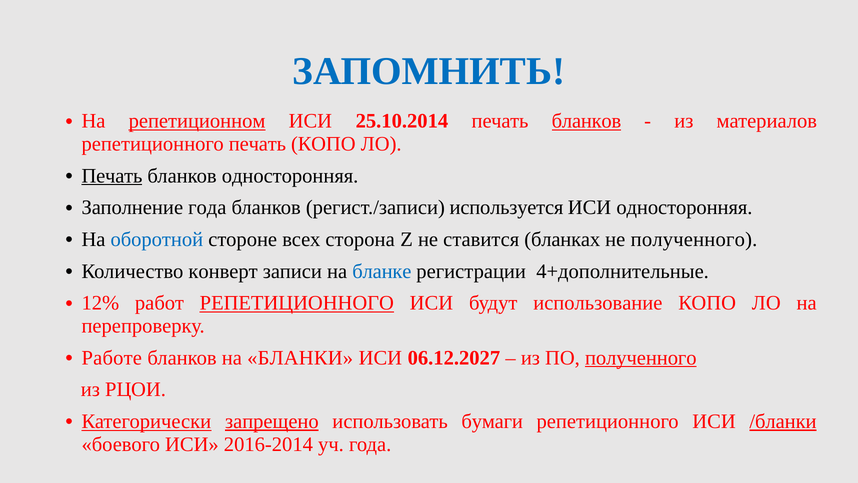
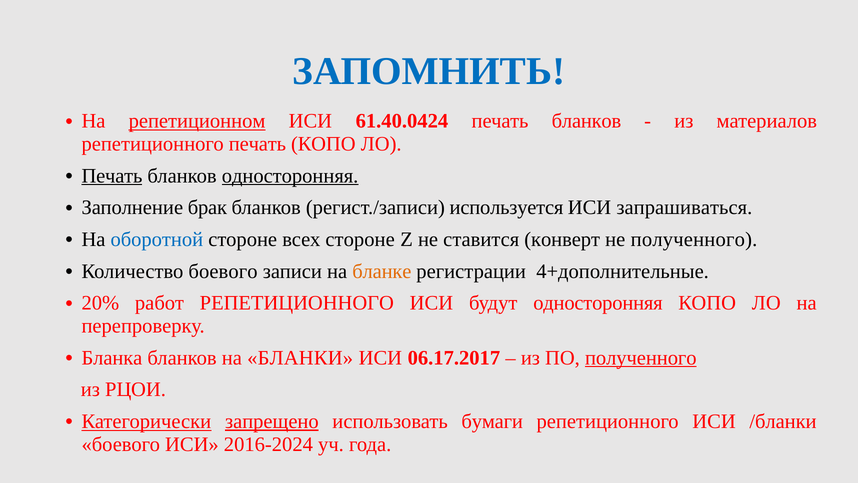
25.10.2014: 25.10.2014 -> 61.40.0424 (402, 121)
бланков underline: present -> none (586, 121)
односторонняя underline: none -> present (290, 176)
Заполнение года: года -> брак (207, 207)
ИСИ односторонняя: односторонняя -> запрашиваться (684, 207)
всех сторона: сторона -> стороне (360, 239)
бланках: бланках -> конверт (562, 239)
Количество конверт: конверт -> боевого (223, 271)
бланке colour: blue -> orange (382, 271)
12%: 12% -> 20% (100, 303)
РЕПЕТИЦИОННОГО underline: present -> none (297, 303)
будут использование: использование -> односторонняя (598, 303)
Работе: Работе -> Бланка (112, 357)
06.12.2027: 06.12.2027 -> 06.17.2017 (454, 357)
/бланки underline: present -> none (783, 421)
2016-2014: 2016-2014 -> 2016-2024 (268, 444)
